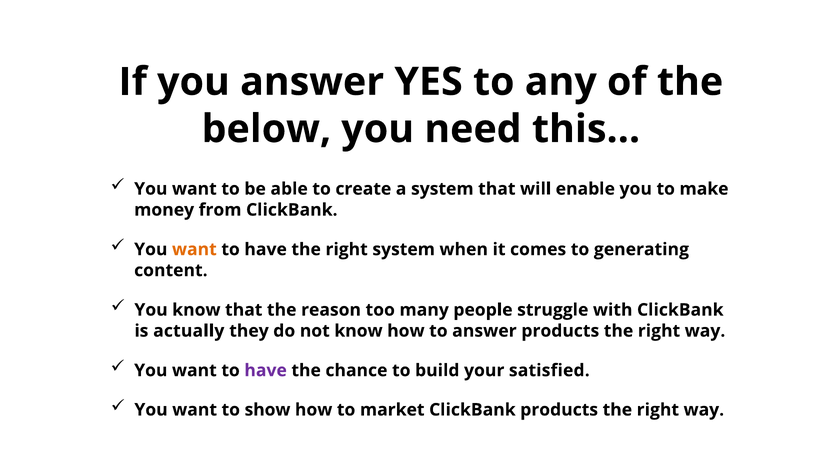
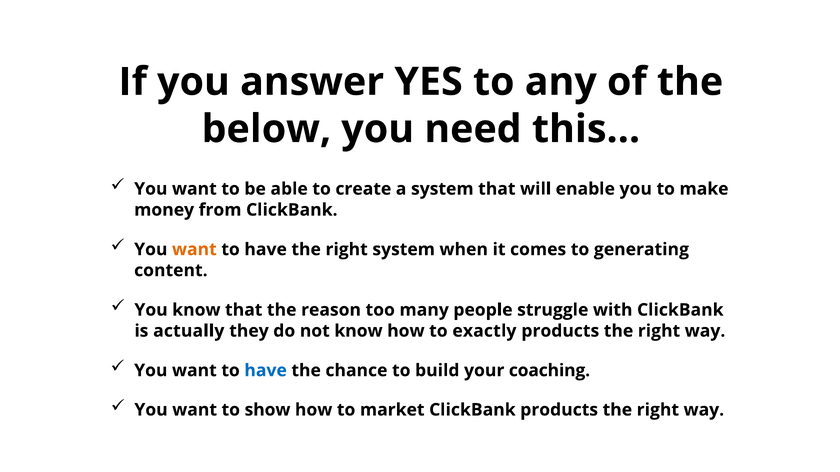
to answer: answer -> exactly (484, 331)
have colour: purple -> blue (266, 371)
satisfied: satisfied -> coaching (549, 371)
